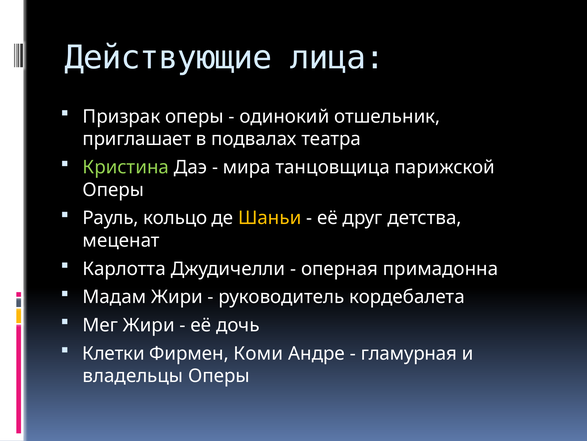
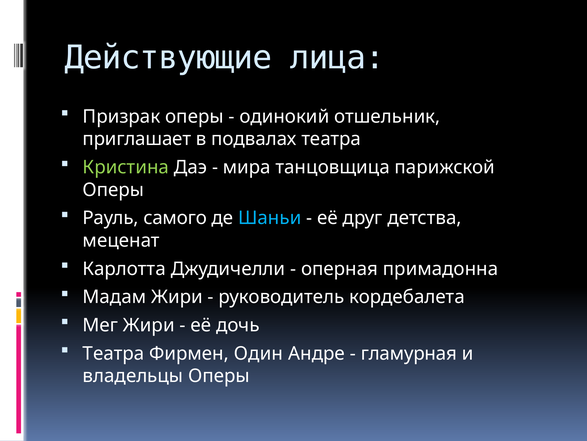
кольцо: кольцо -> самого (175, 218)
Шаньи colour: yellow -> light blue (270, 218)
Клетки: Клетки -> Театра (113, 353)
Коми: Коми -> Один (258, 353)
